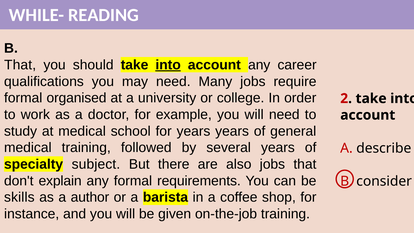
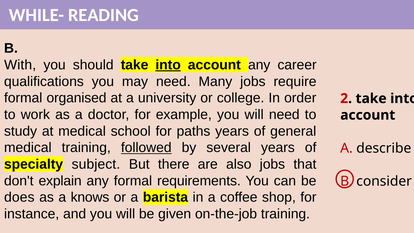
That: That -> With (20, 65)
for years: years -> paths (193, 131)
followed underline: none -> present (146, 148)
skills: skills -> does (19, 197)
author: author -> knows (90, 197)
